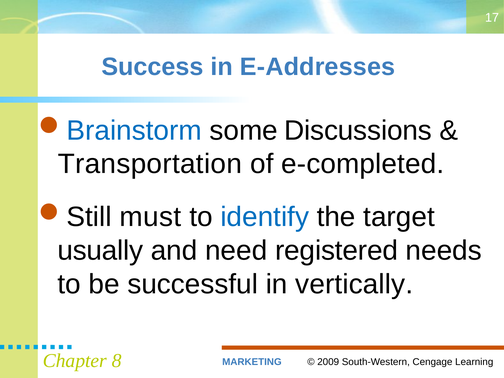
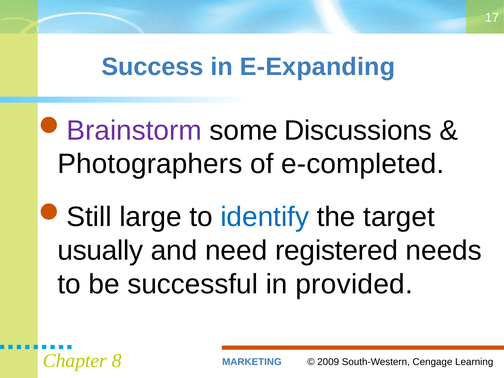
E-Addresses: E-Addresses -> E-Expanding (318, 67)
Brainstorm colour: blue -> purple (134, 130)
Transportation: Transportation -> Photographers (150, 164)
must: must -> large (150, 217)
vertically: vertically -> provided (354, 284)
